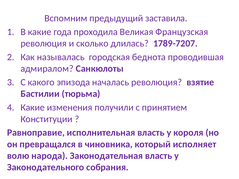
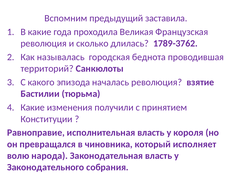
1789-7207: 1789-7207 -> 1789-3762 (175, 43)
адмиралом: адмиралом -> территорий (47, 69)
